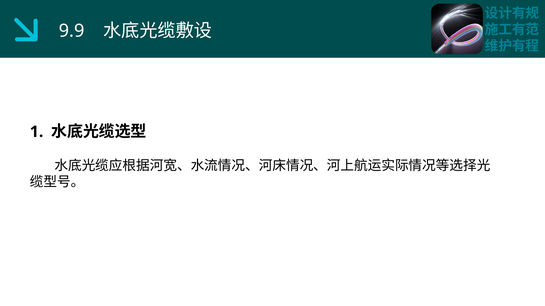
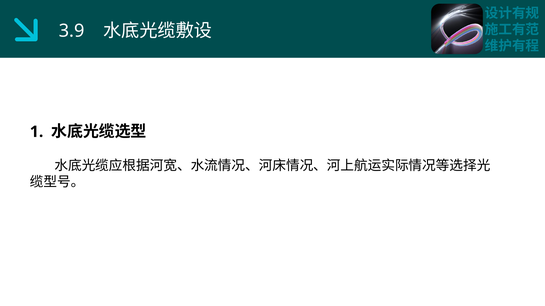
9.9: 9.9 -> 3.9 (72, 31)
